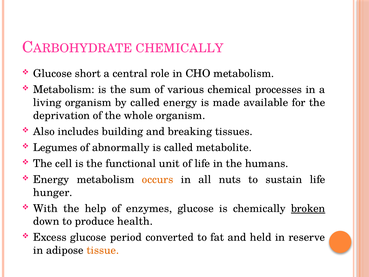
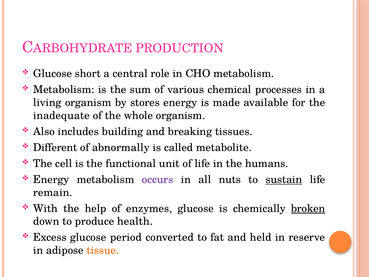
CHEMICALLY: CHEMICALLY -> PRODUCTION (180, 48)
by called: called -> stores (145, 103)
deprivation: deprivation -> inadequate (61, 115)
Legumes: Legumes -> Different (55, 147)
occurs colour: orange -> purple (158, 179)
sustain underline: none -> present (284, 179)
hunger: hunger -> remain (53, 192)
